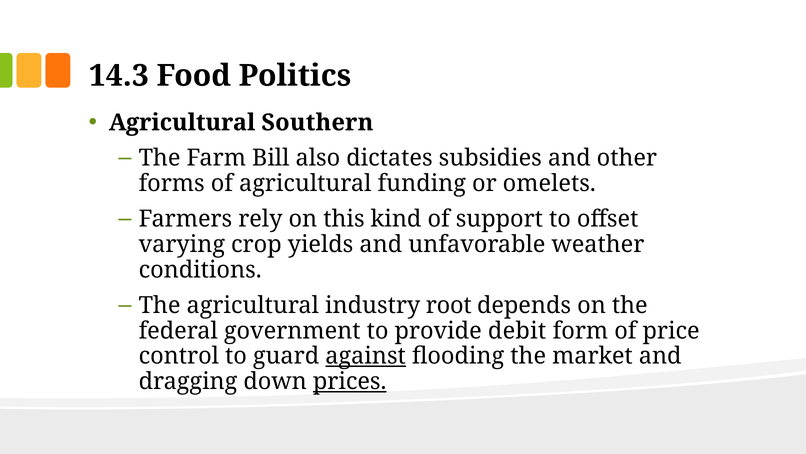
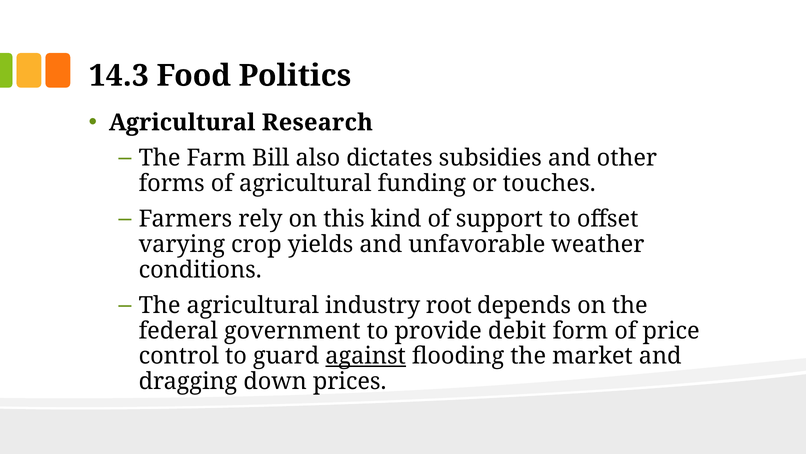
Southern: Southern -> Research (317, 122)
omelets: omelets -> touches (549, 183)
prices underline: present -> none (350, 381)
